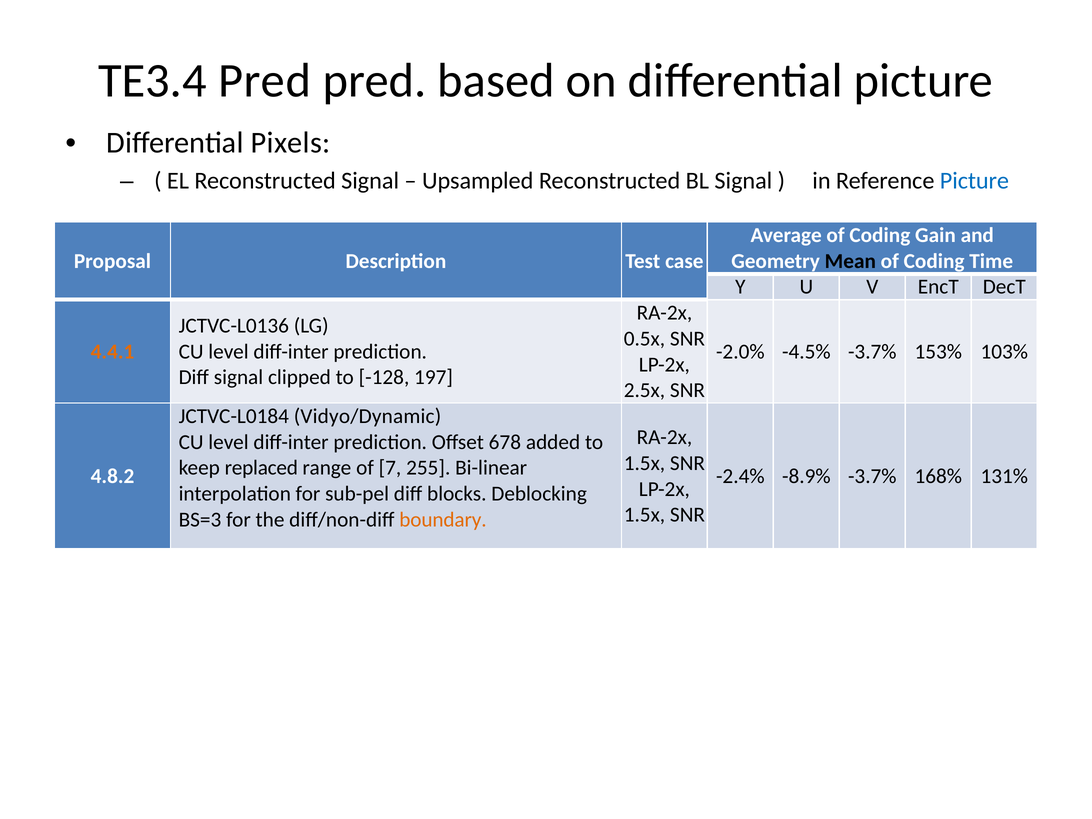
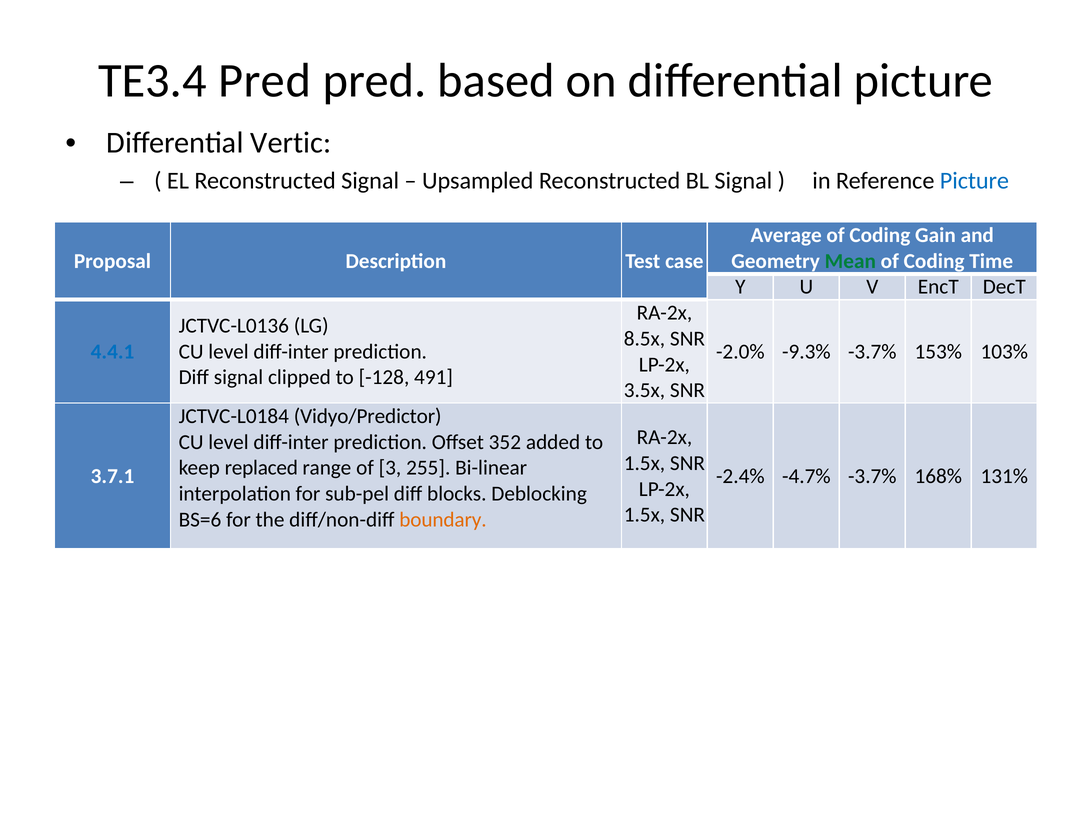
Pixels: Pixels -> Vertic (291, 143)
Mean colour: black -> green (850, 261)
0.5x: 0.5x -> 8.5x (644, 339)
4.4.1 colour: orange -> blue (113, 352)
-4.5%: -4.5% -> -9.3% (806, 352)
197: 197 -> 491 (434, 377)
2.5x: 2.5x -> 3.5x (644, 390)
Vidyo/Dynamic: Vidyo/Dynamic -> Vidyo/Predictor (368, 416)
678: 678 -> 352 (505, 442)
7: 7 -> 3 (390, 468)
4.8.2: 4.8.2 -> 3.7.1 (113, 476)
-8.9%: -8.9% -> -4.7% (806, 476)
BS=3: BS=3 -> BS=6 (200, 520)
